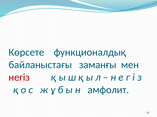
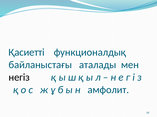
Көрсете: Көрсете -> Қасиетті (27, 53)
заманғы: заманғы -> аталады (98, 65)
негіз colour: red -> black (19, 78)
